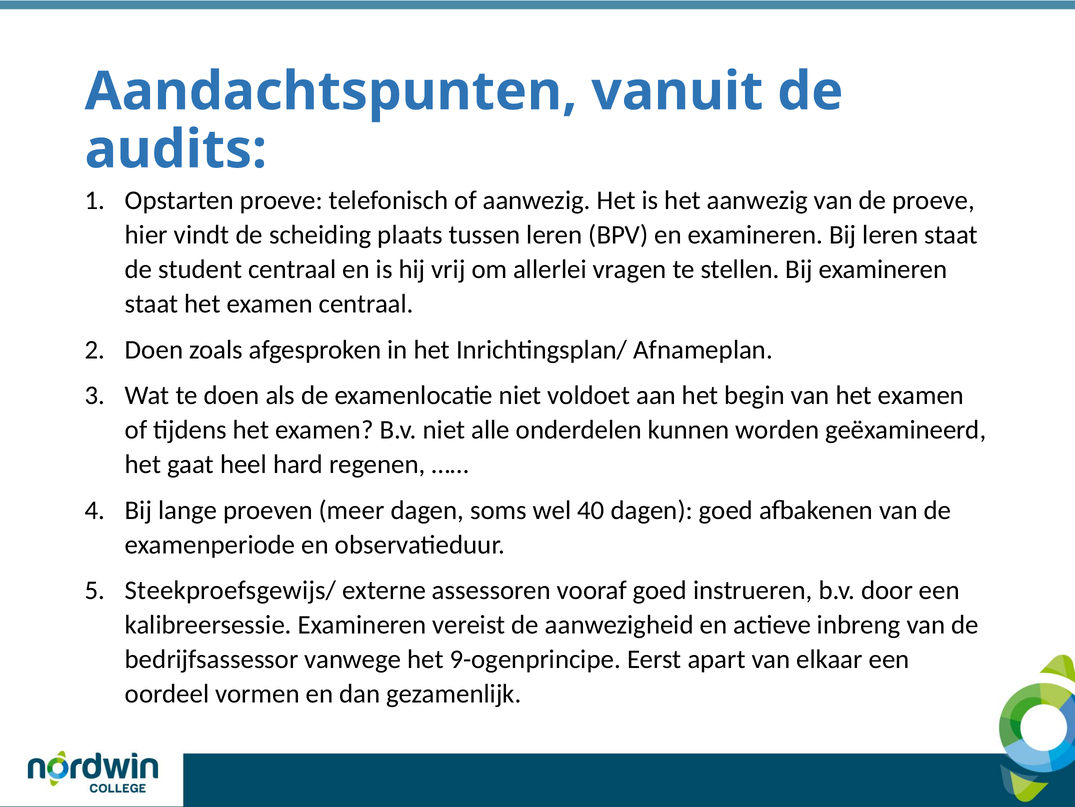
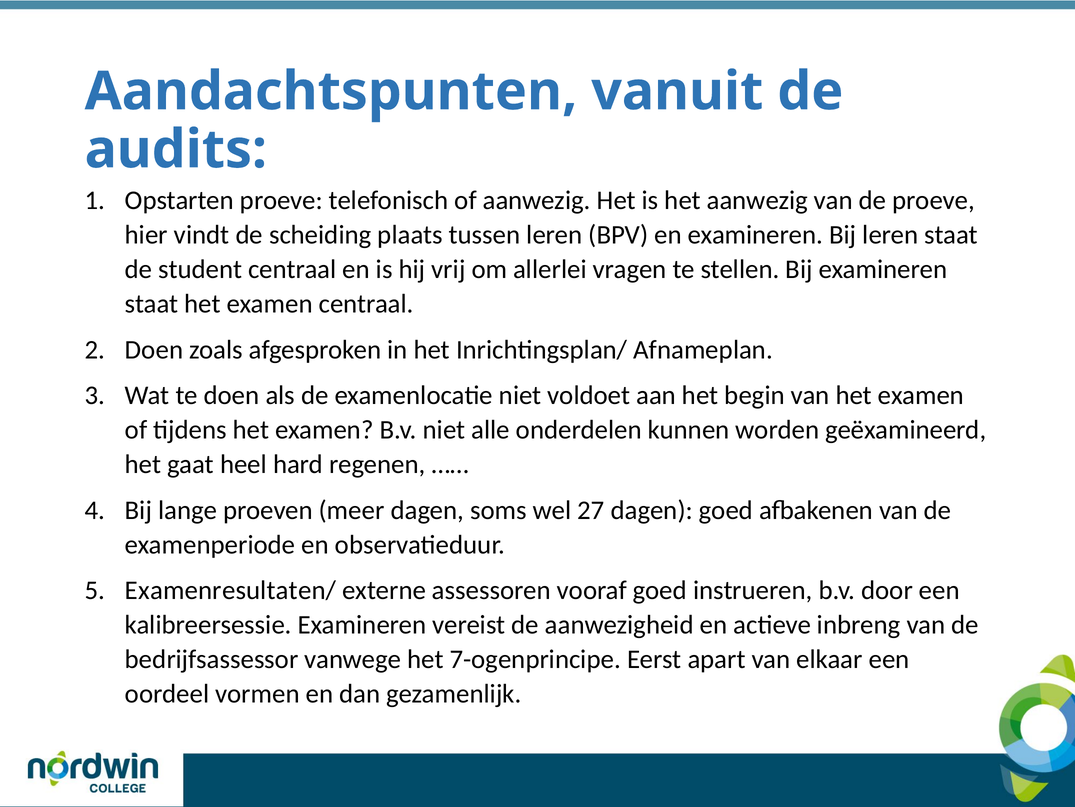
40: 40 -> 27 (591, 510)
Steekproefsgewijs/: Steekproefsgewijs/ -> Examenresultaten/ (231, 590)
9-ogenprincipe: 9-ogenprincipe -> 7-ogenprincipe (535, 659)
